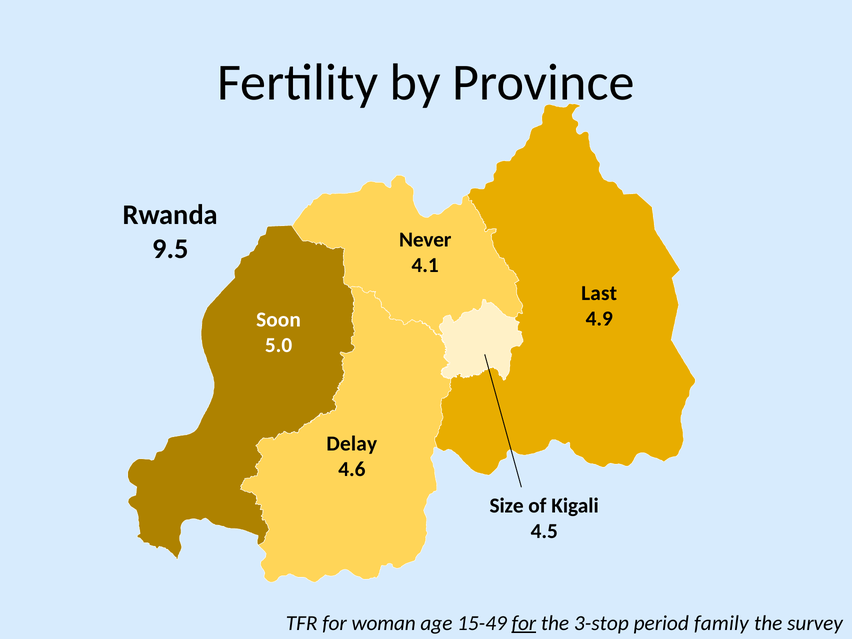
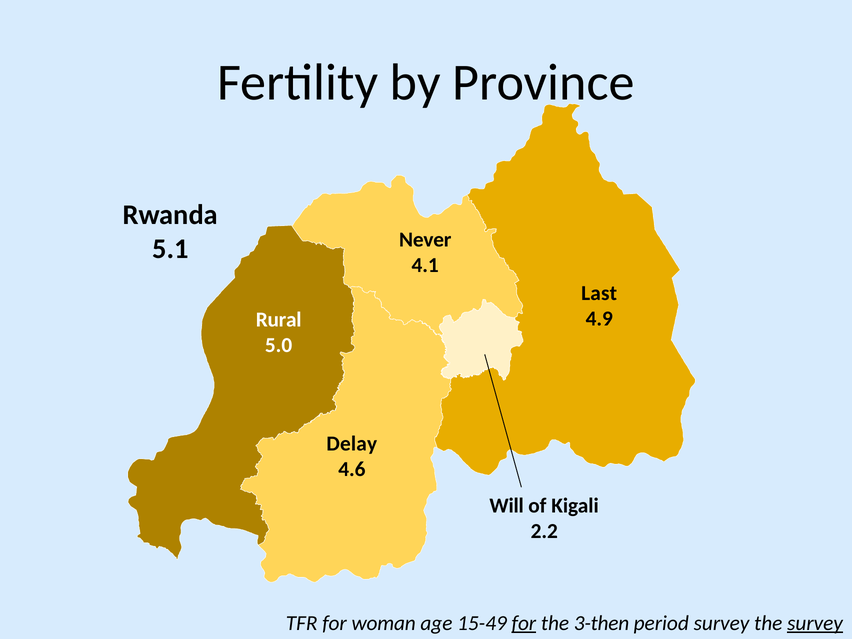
9.5: 9.5 -> 5.1 (170, 249)
Soon: Soon -> Rural (279, 320)
Size: Size -> Will (507, 506)
4.5: 4.5 -> 2.2 (544, 531)
3-stop: 3-stop -> 3-then (602, 623)
period family: family -> survey (722, 623)
survey underline: none -> present (815, 623)
